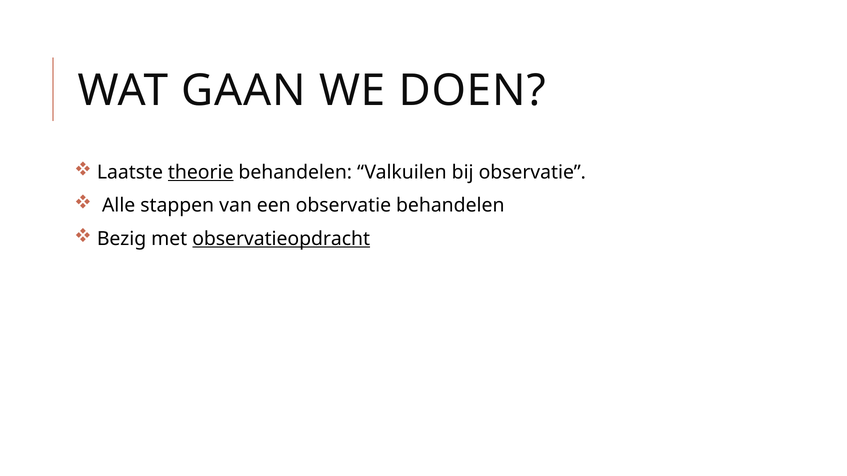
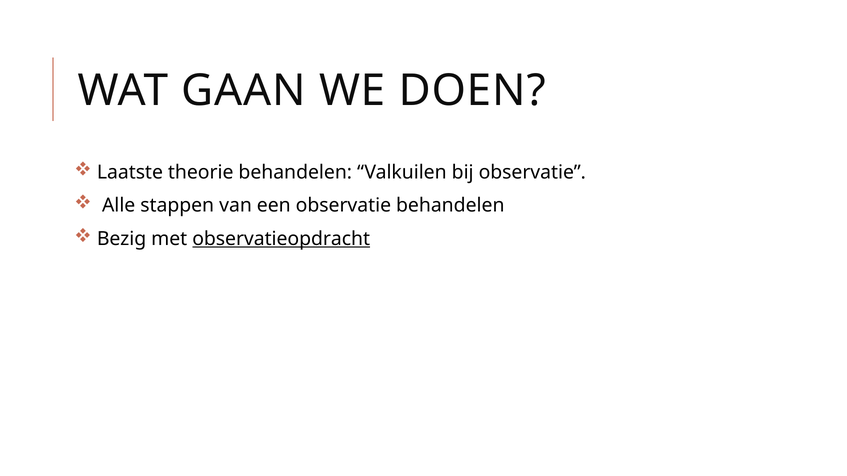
theorie underline: present -> none (201, 172)
